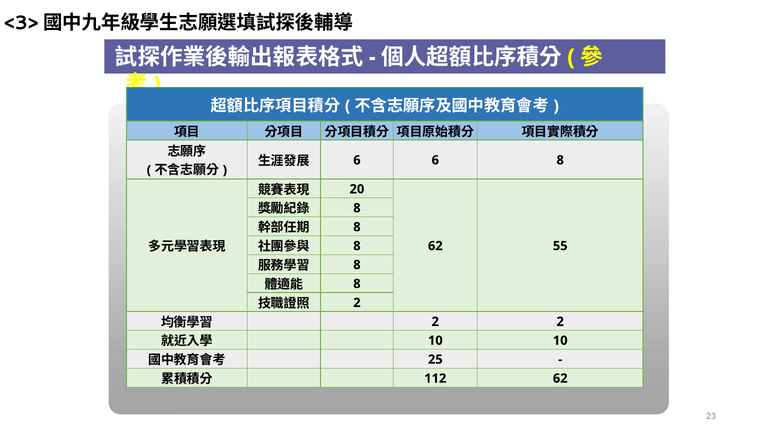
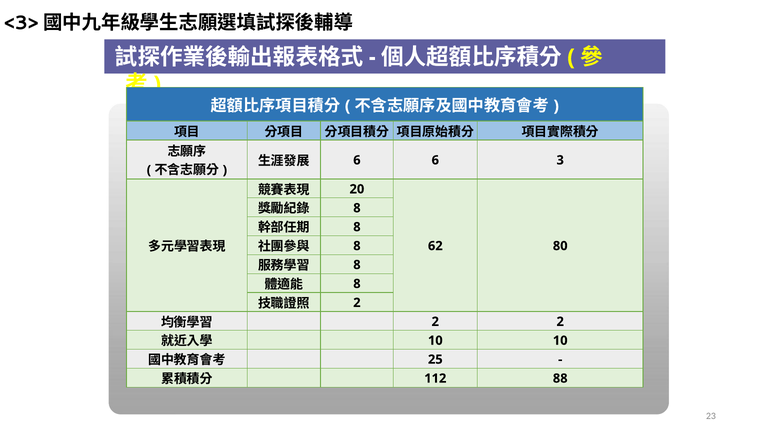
6 8: 8 -> 3 (560, 160)
55: 55 -> 80 (560, 246)
112 62: 62 -> 88 (560, 378)
